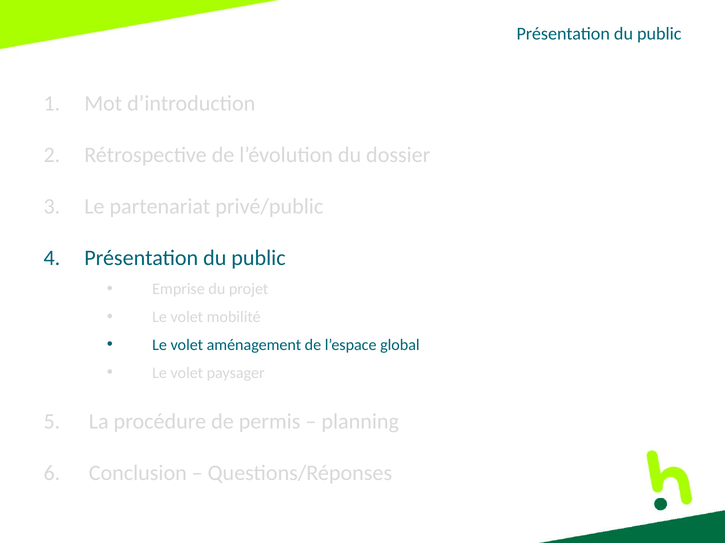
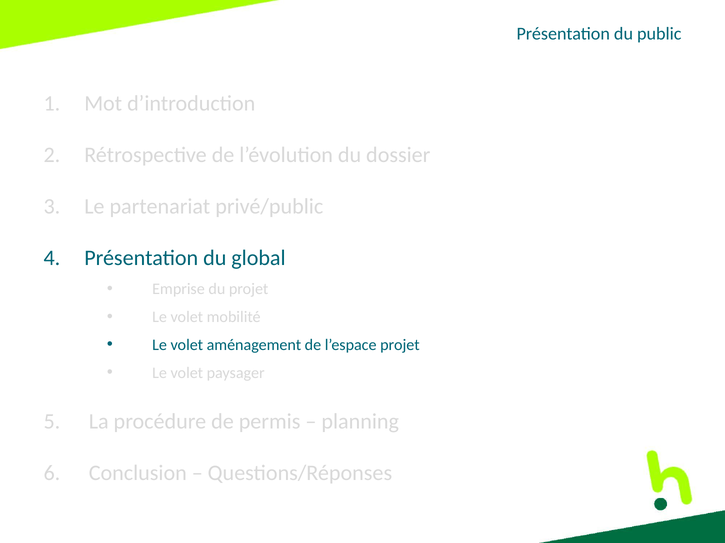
public: public -> global (258, 258)
l’espace global: global -> projet (400, 345)
